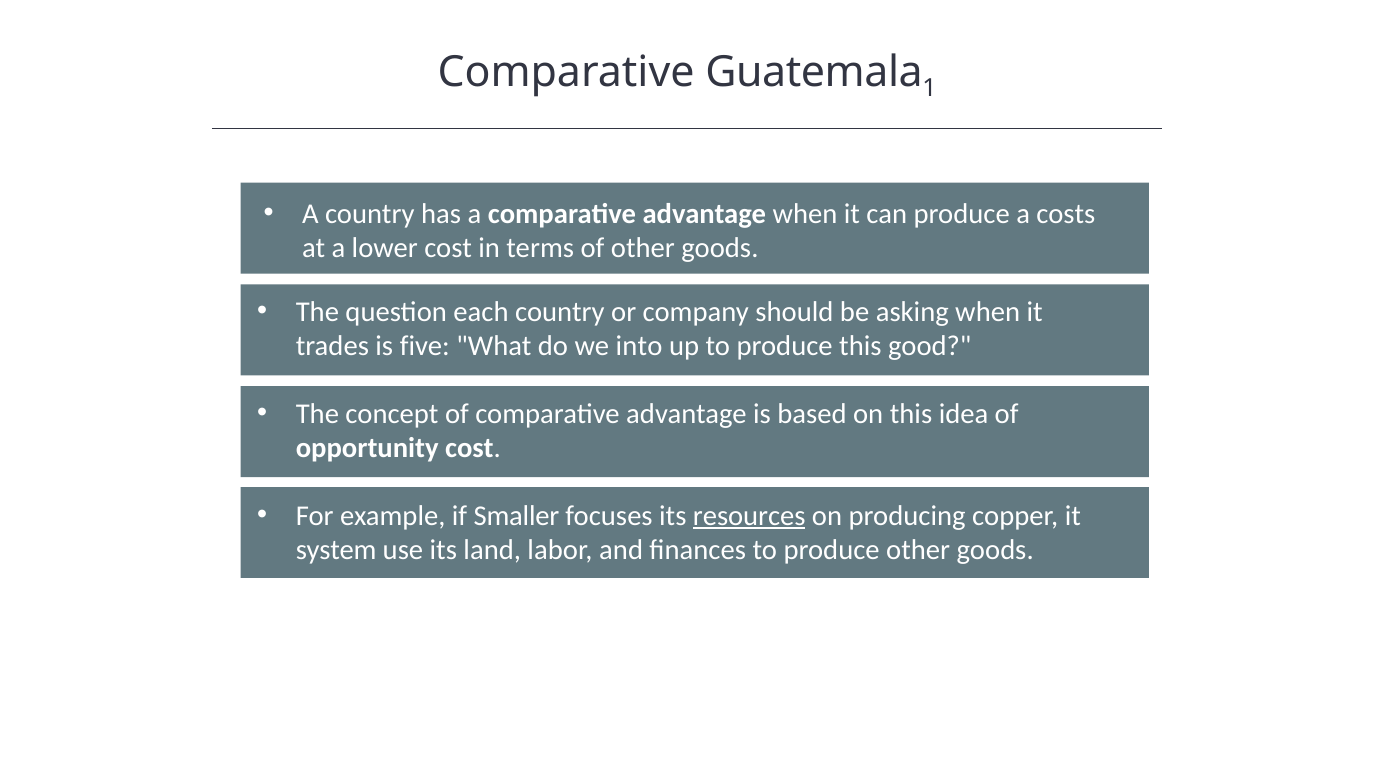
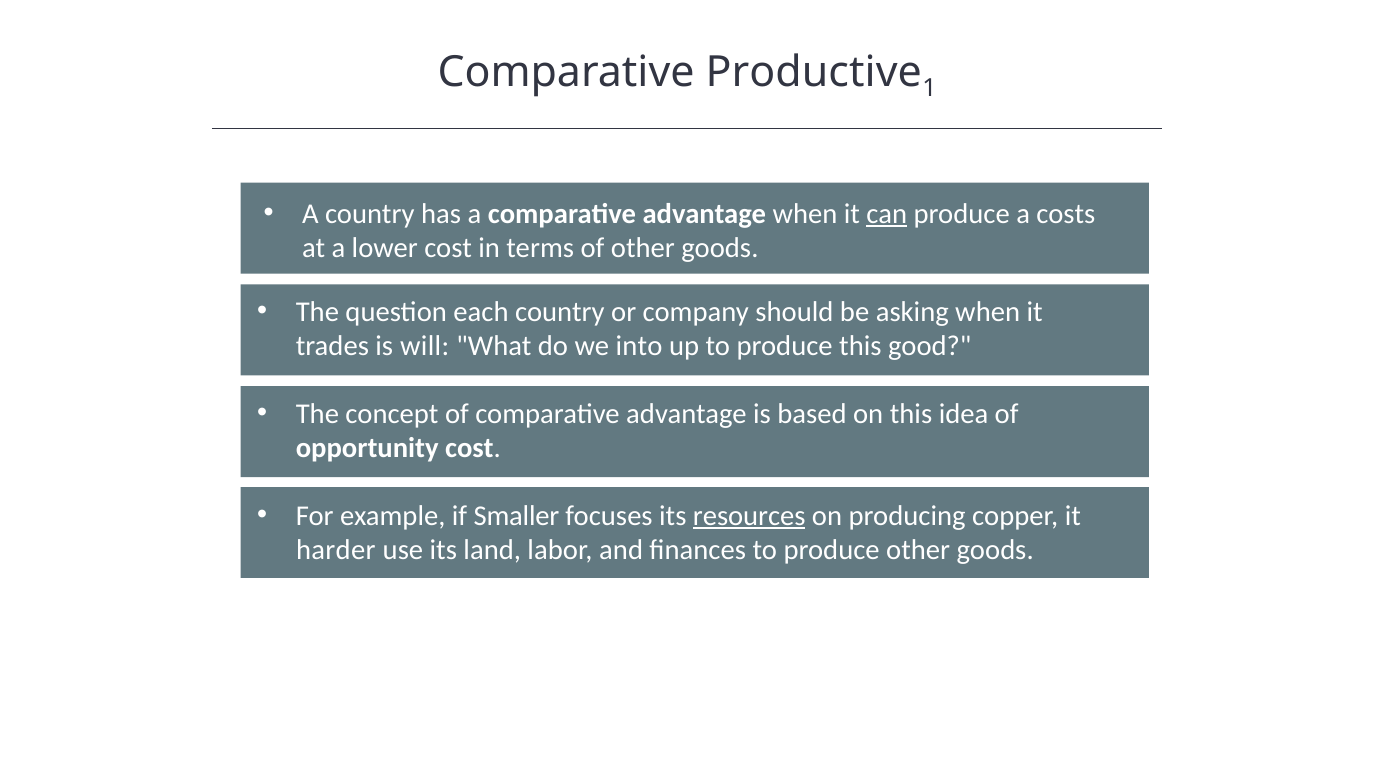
Guatemala: Guatemala -> Productive (814, 72)
can underline: none -> present (887, 214)
five: five -> will (425, 346)
system: system -> harder (336, 550)
